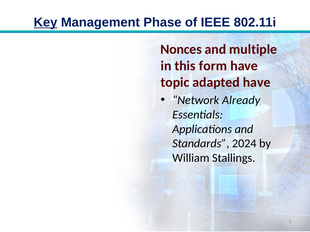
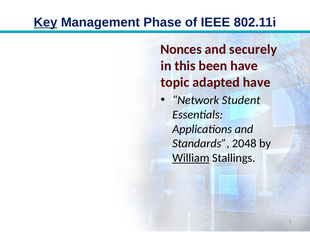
multiple: multiple -> securely (253, 50)
form: form -> been (213, 66)
Already: Already -> Student (241, 100)
2024: 2024 -> 2048 (244, 144)
William underline: none -> present (191, 158)
